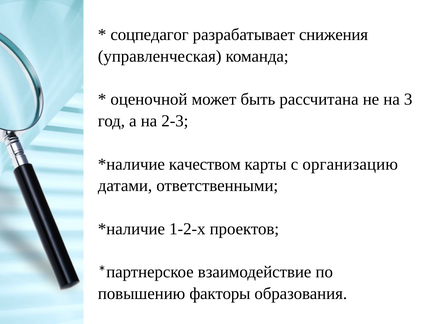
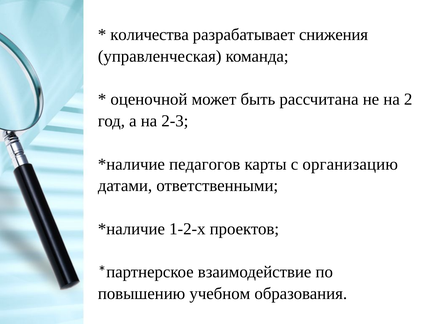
соцпедагог: соцпедагог -> количества (150, 35)
3: 3 -> 2 (408, 99)
качеством: качеством -> педагогов (205, 164)
факторы: факторы -> учебном (220, 294)
